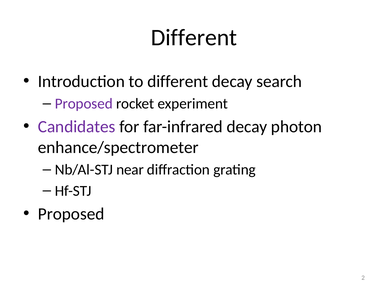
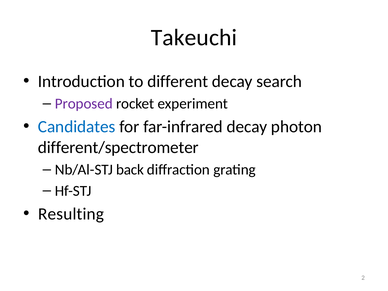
Different: Different -> Takeuchi (194, 38)
Candidates colour: purple -> blue (77, 127)
enhance/spectrometer: enhance/spectrometer -> different/spectrometer (118, 147)
near: near -> back (130, 170)
Proposed: Proposed -> Resulting (71, 214)
